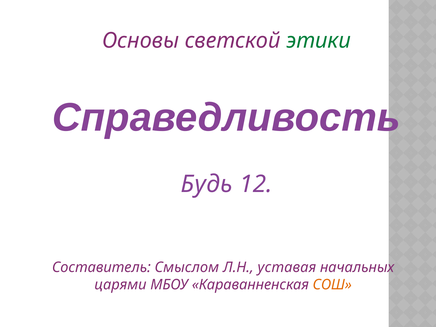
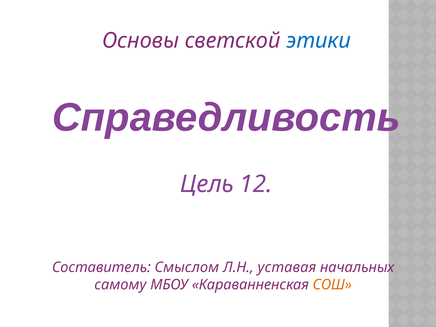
этики colour: green -> blue (318, 41)
Будь: Будь -> Цель (207, 184)
царями: царями -> самому (120, 285)
